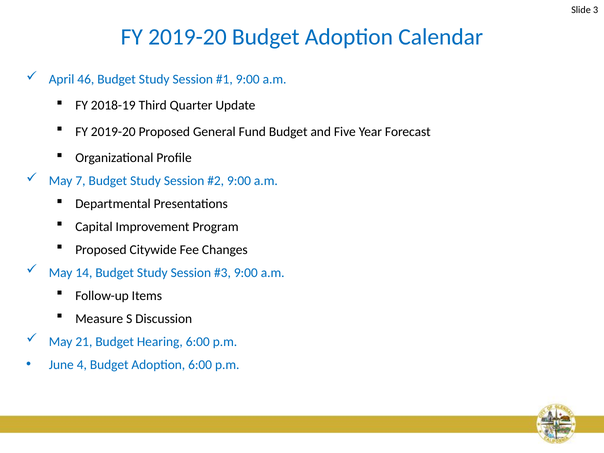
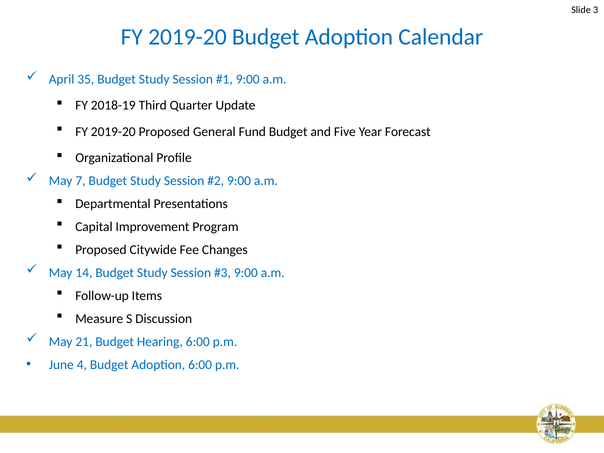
46: 46 -> 35 (86, 79)
